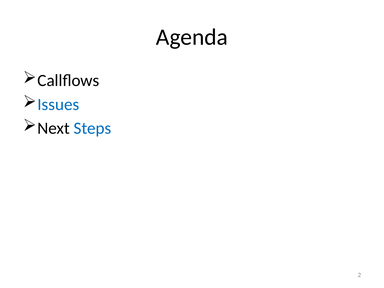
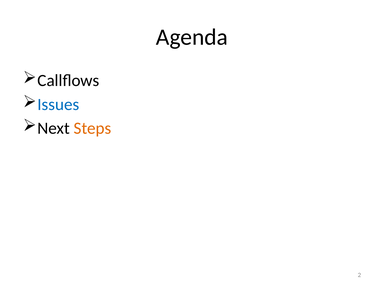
Steps colour: blue -> orange (92, 128)
